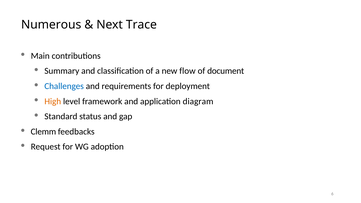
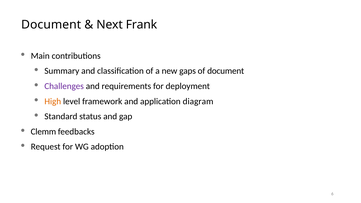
Numerous: Numerous -> Document (51, 25)
Trace: Trace -> Frank (141, 25)
flow: flow -> gaps (188, 71)
Challenges colour: blue -> purple (64, 86)
